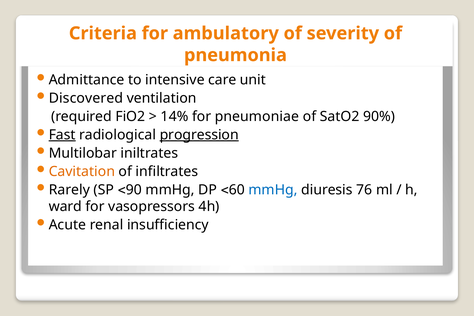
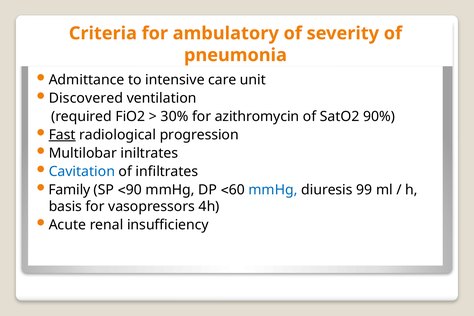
14%: 14% -> 30% (175, 116)
pneumoniae: pneumoniae -> azithromycin (257, 116)
progression underline: present -> none (199, 135)
Cavitation colour: orange -> blue (82, 171)
Rarely: Rarely -> Family (69, 190)
76: 76 -> 99 (364, 190)
ward: ward -> basis (65, 207)
